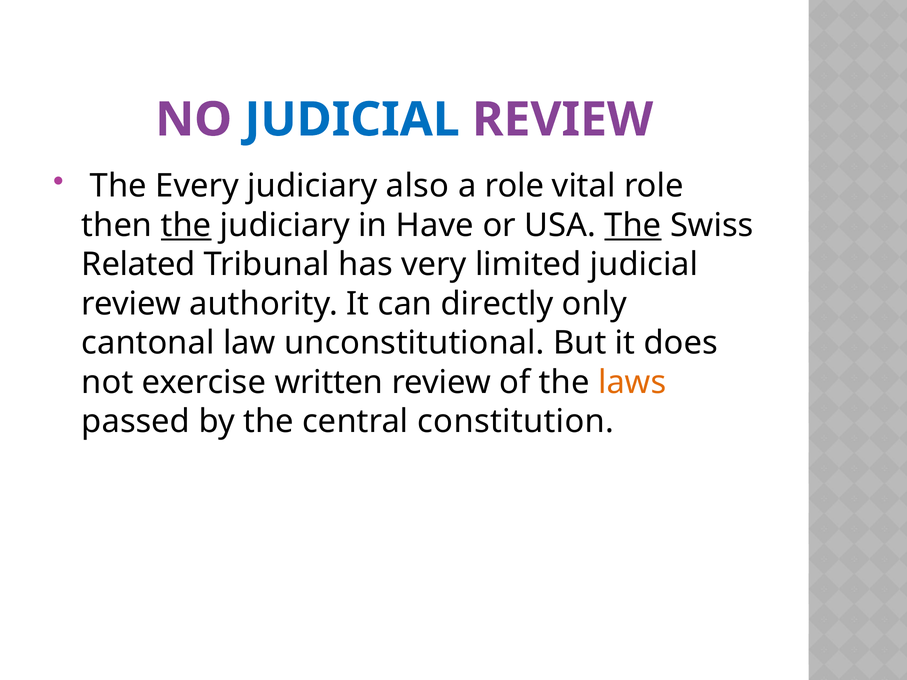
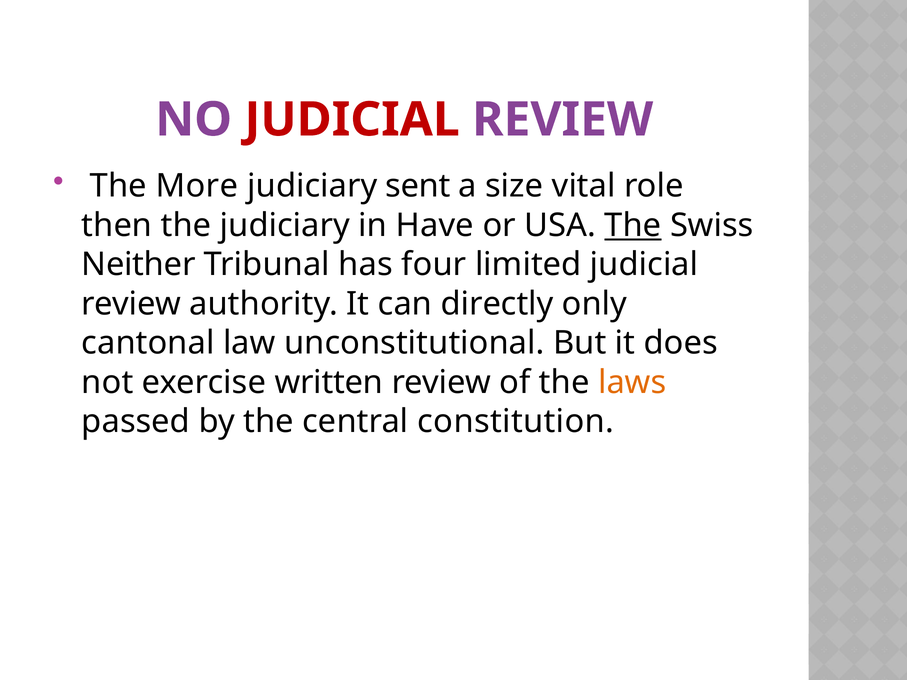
JUDICIAL colour: blue -> red (352, 120)
Every: Every -> More (197, 186)
also: also -> sent (418, 186)
a role: role -> size (514, 186)
the underline: present -> none (186, 225)
Related: Related -> Neither (139, 265)
very: very -> four (434, 265)
